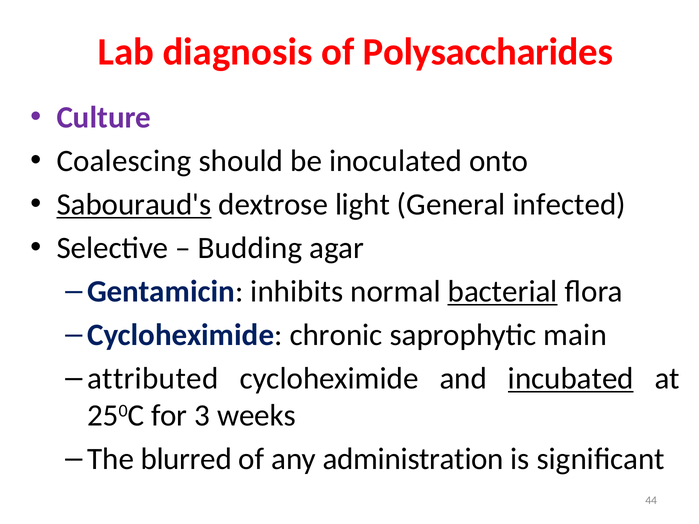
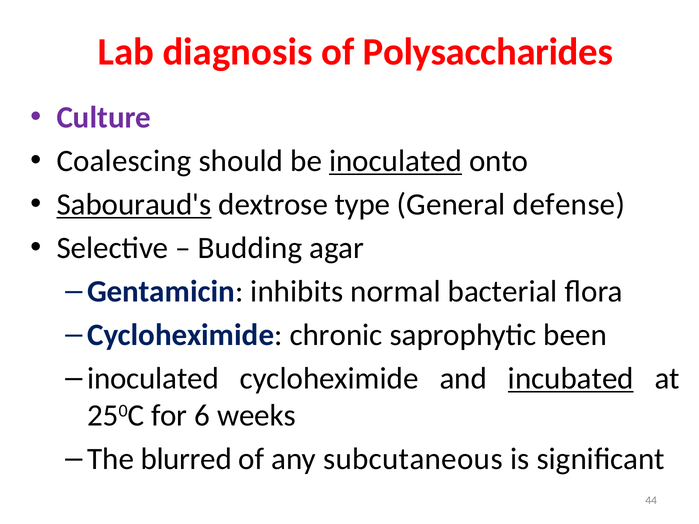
inoculated underline: none -> present (396, 161)
light: light -> type (363, 205)
infected: infected -> defense (569, 205)
bacterial underline: present -> none (503, 292)
main: main -> been (575, 335)
attributed: attributed -> inoculated (153, 379)
3: 3 -> 6 (202, 416)
administration: administration -> subcutaneous (413, 459)
